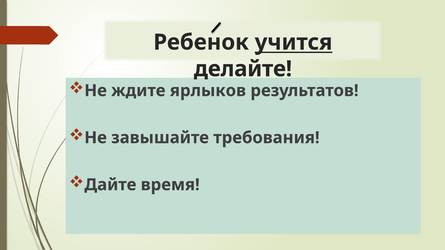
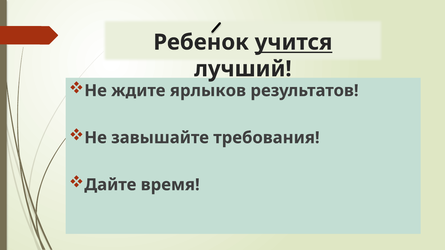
делайте: делайте -> лучший (243, 69)
